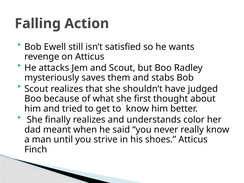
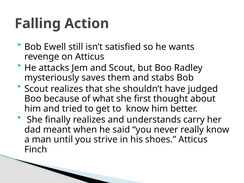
color: color -> carry (194, 120)
